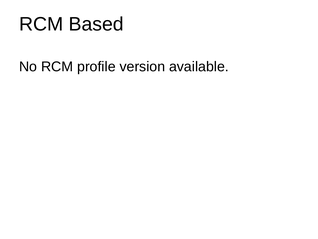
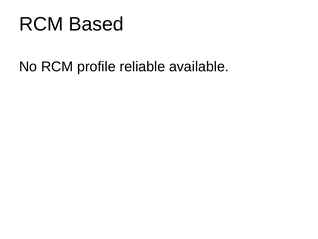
version: version -> reliable (142, 67)
